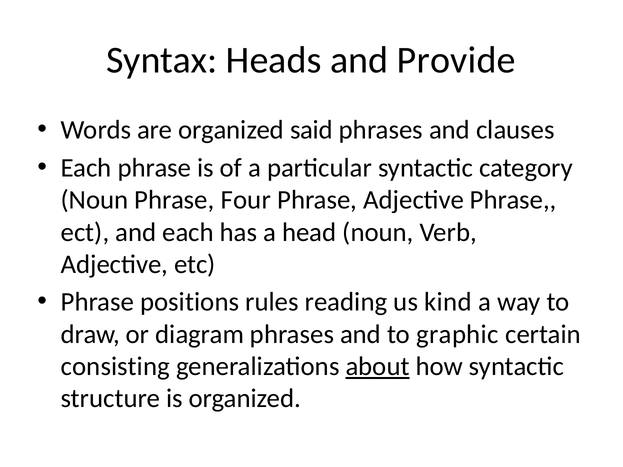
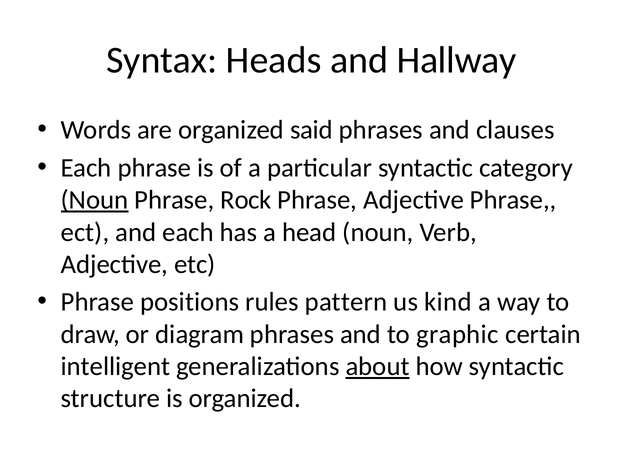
Provide: Provide -> Hallway (457, 60)
Noun underline: none -> present (95, 200)
Four: Four -> Rock (246, 200)
reading: reading -> pattern (346, 302)
consisting: consisting -> intelligent (115, 367)
